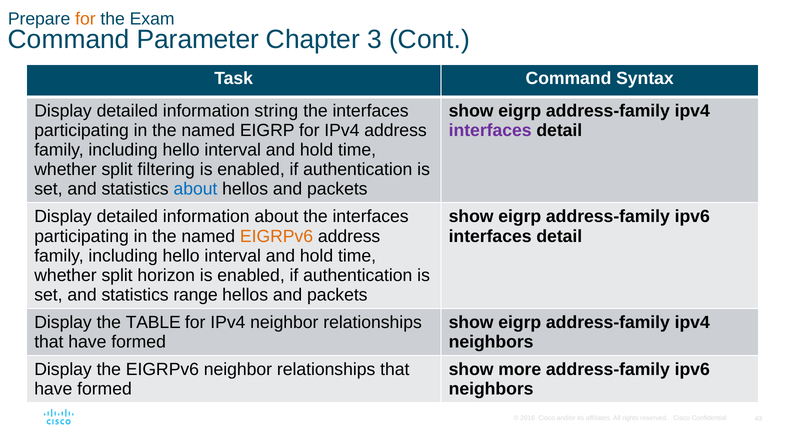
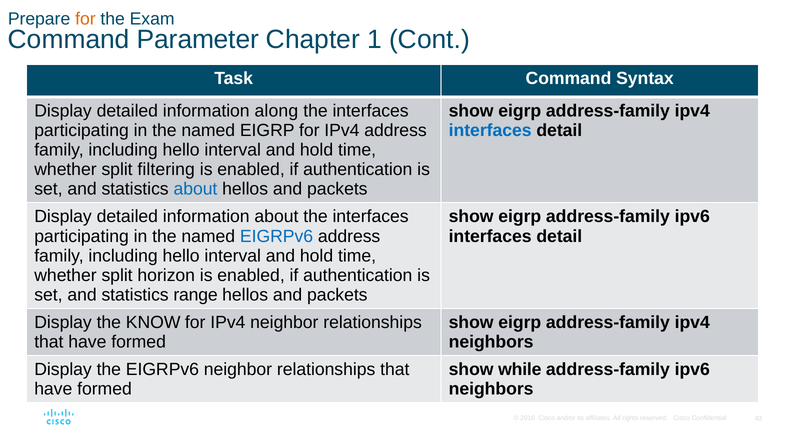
3: 3 -> 1 (375, 40)
string: string -> along (276, 111)
interfaces colour: purple -> blue (490, 130)
EIGRPv6 colour: orange -> blue (277, 236)
TABLE: TABLE -> KNOW (153, 322)
more: more -> while (520, 369)
